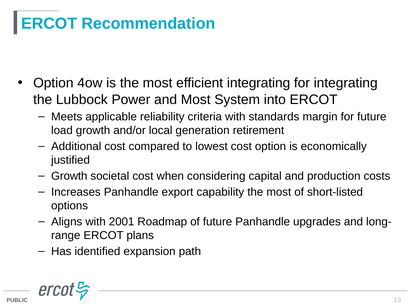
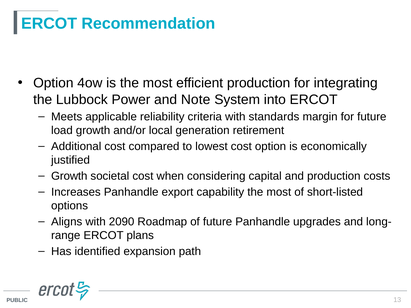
efficient integrating: integrating -> production (259, 83)
and Most: Most -> Note (196, 100)
2001: 2001 -> 2090 (122, 222)
